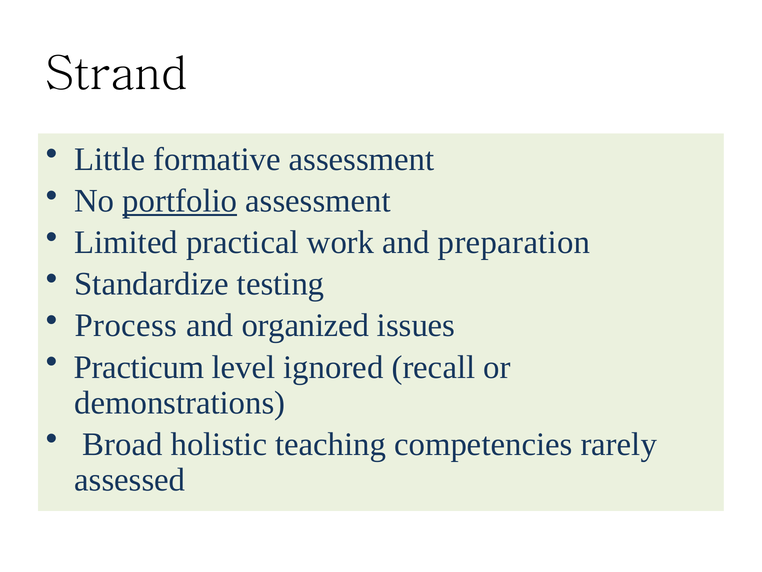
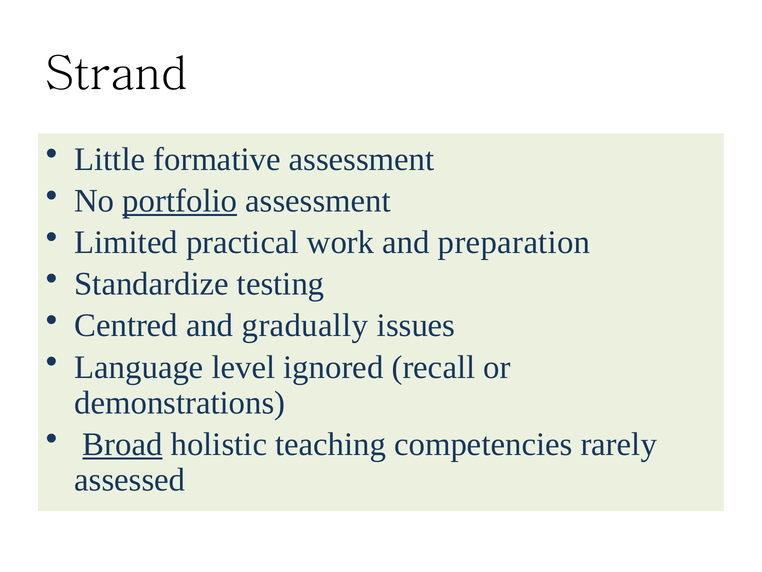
Process: Process -> Centred (126, 325)
organized: organized -> gradually (305, 325)
Practicum: Practicum -> Language (139, 367)
Broad underline: none -> present (122, 444)
